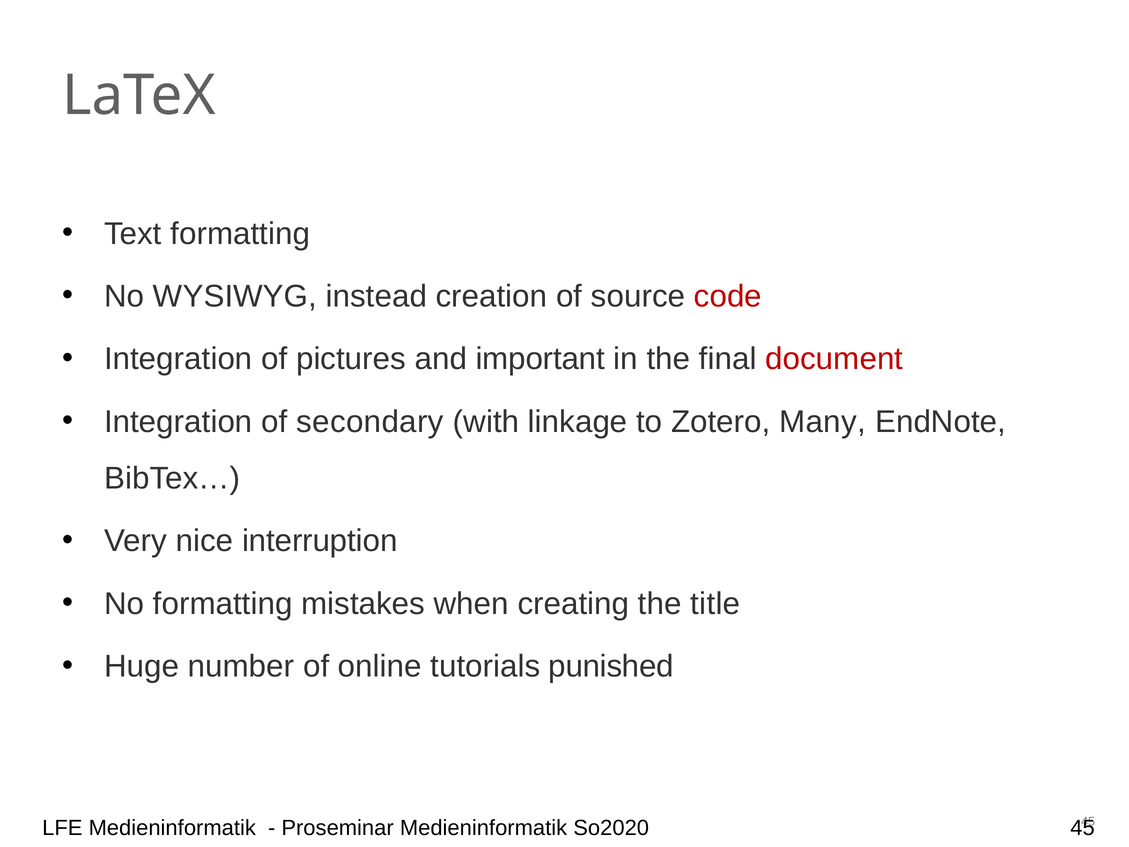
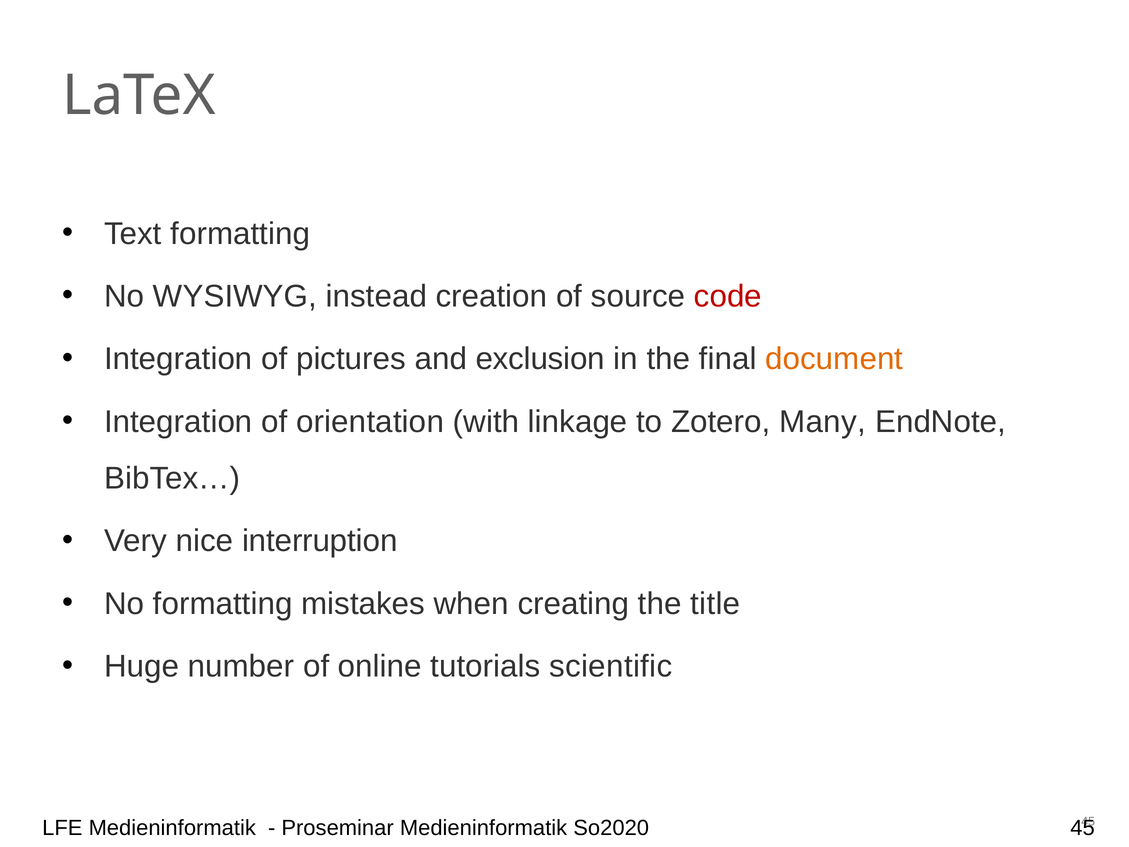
important: important -> exclusion (540, 359)
document colour: red -> orange (834, 359)
secondary: secondary -> orientation (370, 422)
punished: punished -> scientific (611, 666)
